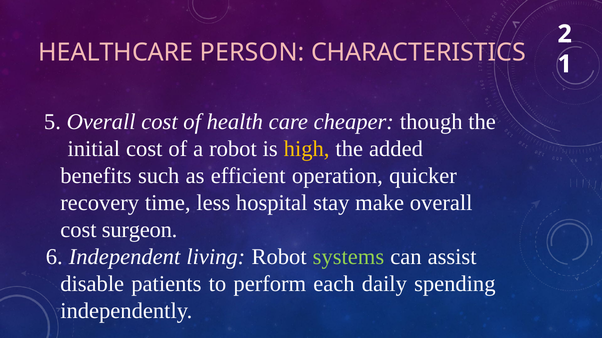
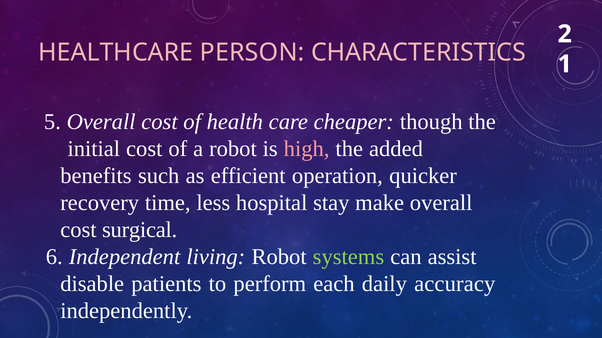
high colour: yellow -> pink (307, 149)
surgeon: surgeon -> surgical (140, 230)
spending: spending -> accuracy (455, 284)
